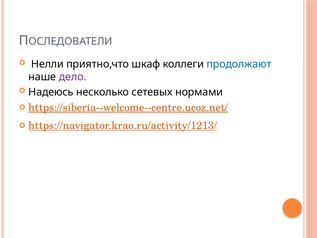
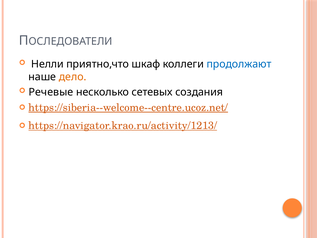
дело colour: purple -> orange (73, 77)
Надеюсь: Надеюсь -> Речевые (51, 92)
нормами: нормами -> создания (199, 92)
